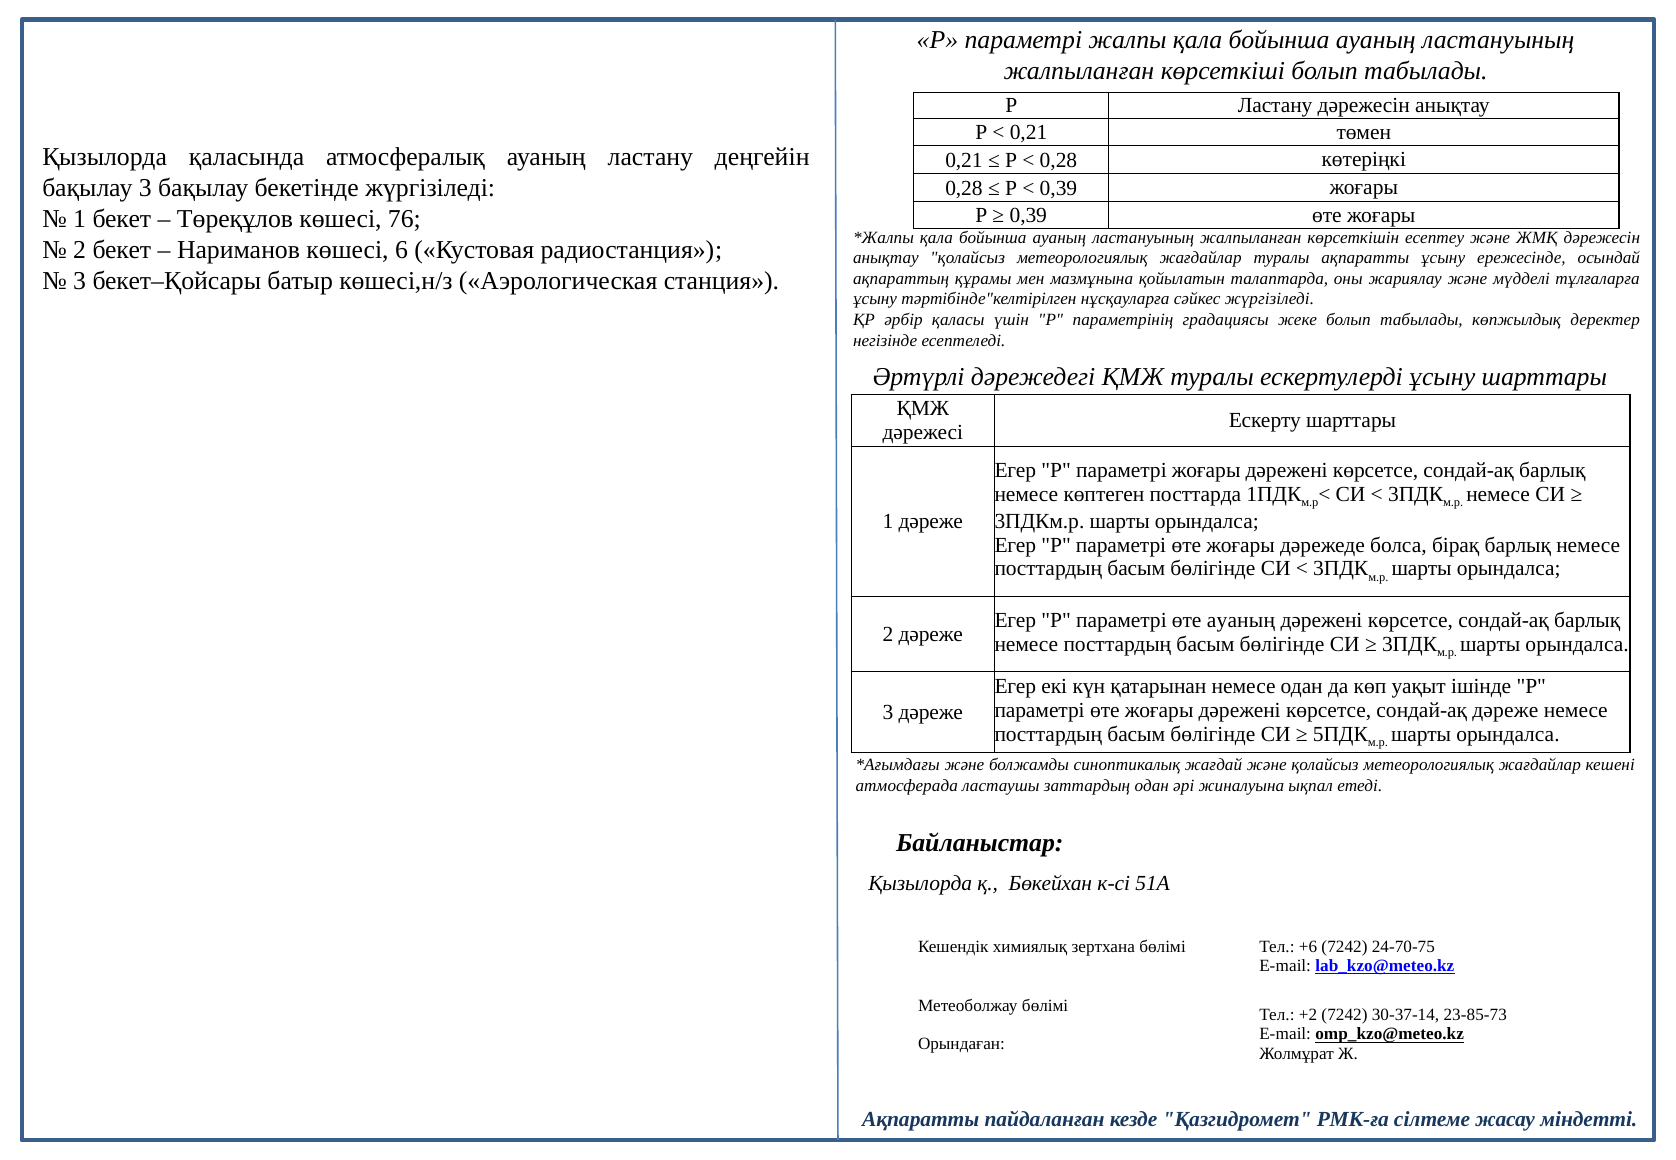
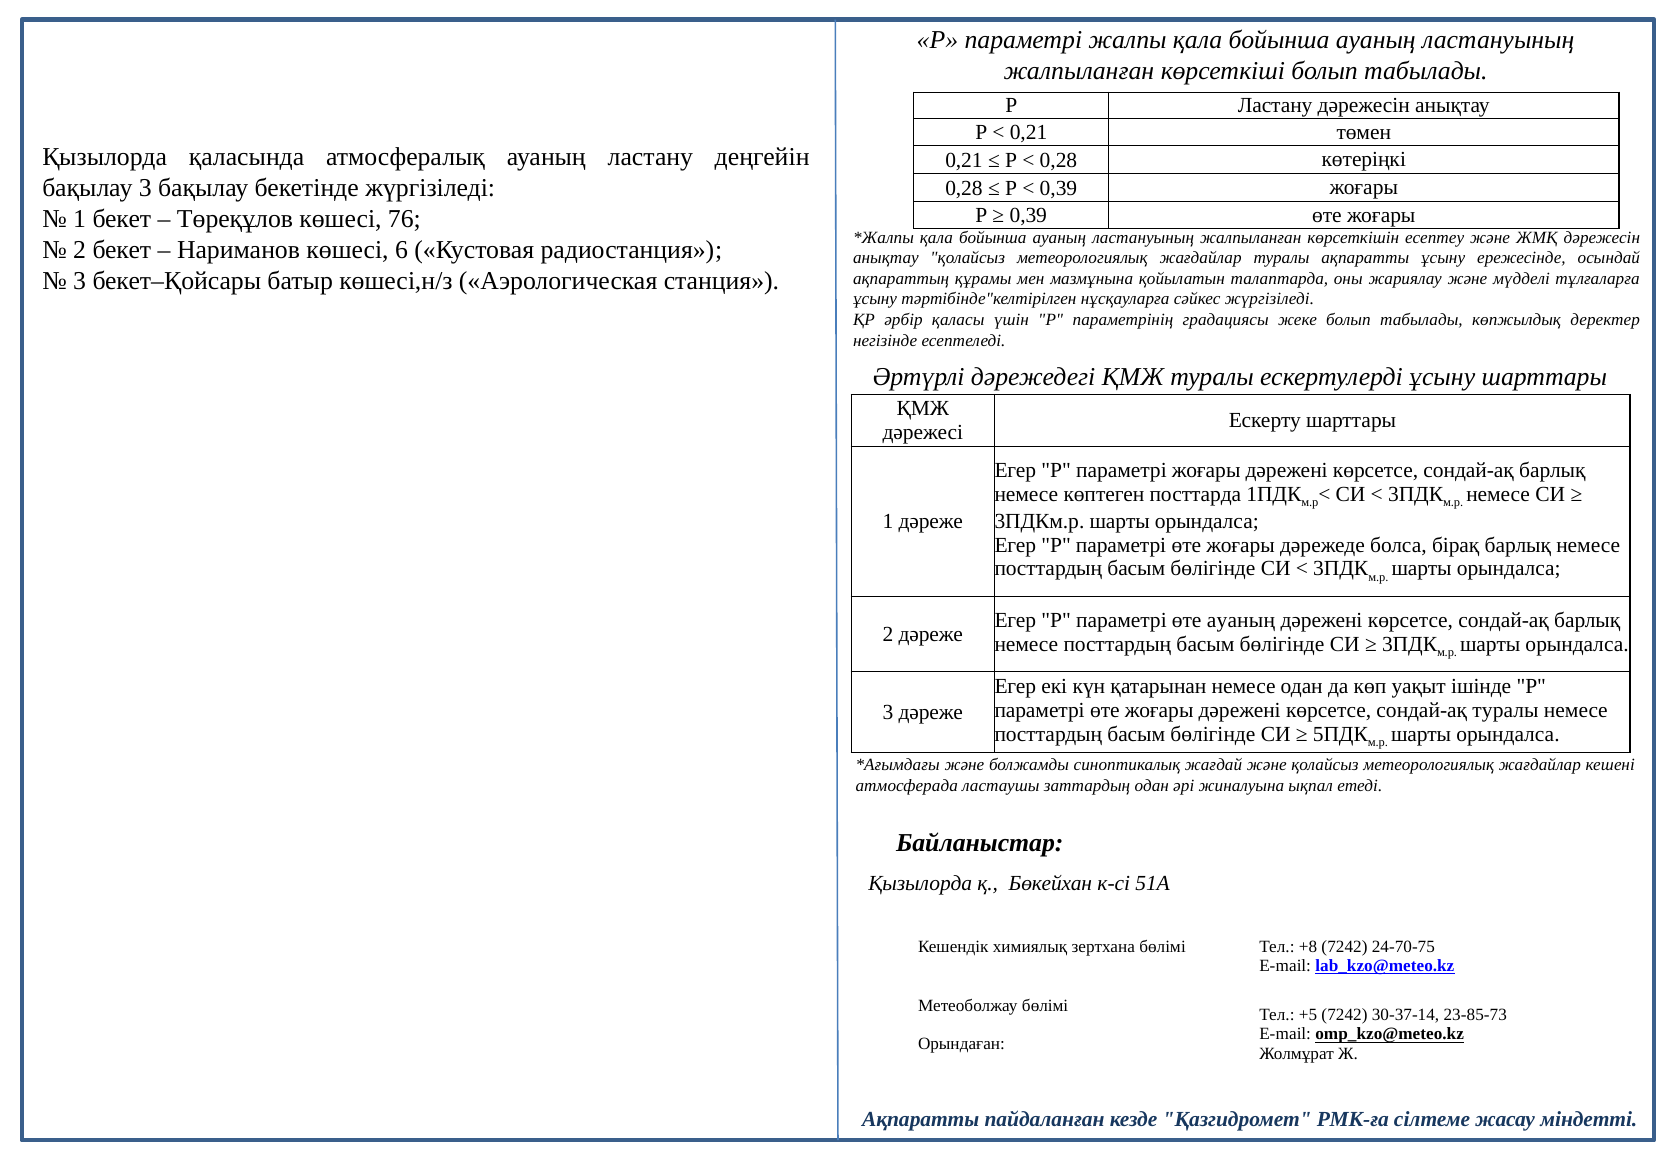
сондай-ақ дәреже: дәреже -> туралы (1505, 711)
+6: +6 -> +8 (1308, 947)
+2: +2 -> +5 (1308, 1016)
